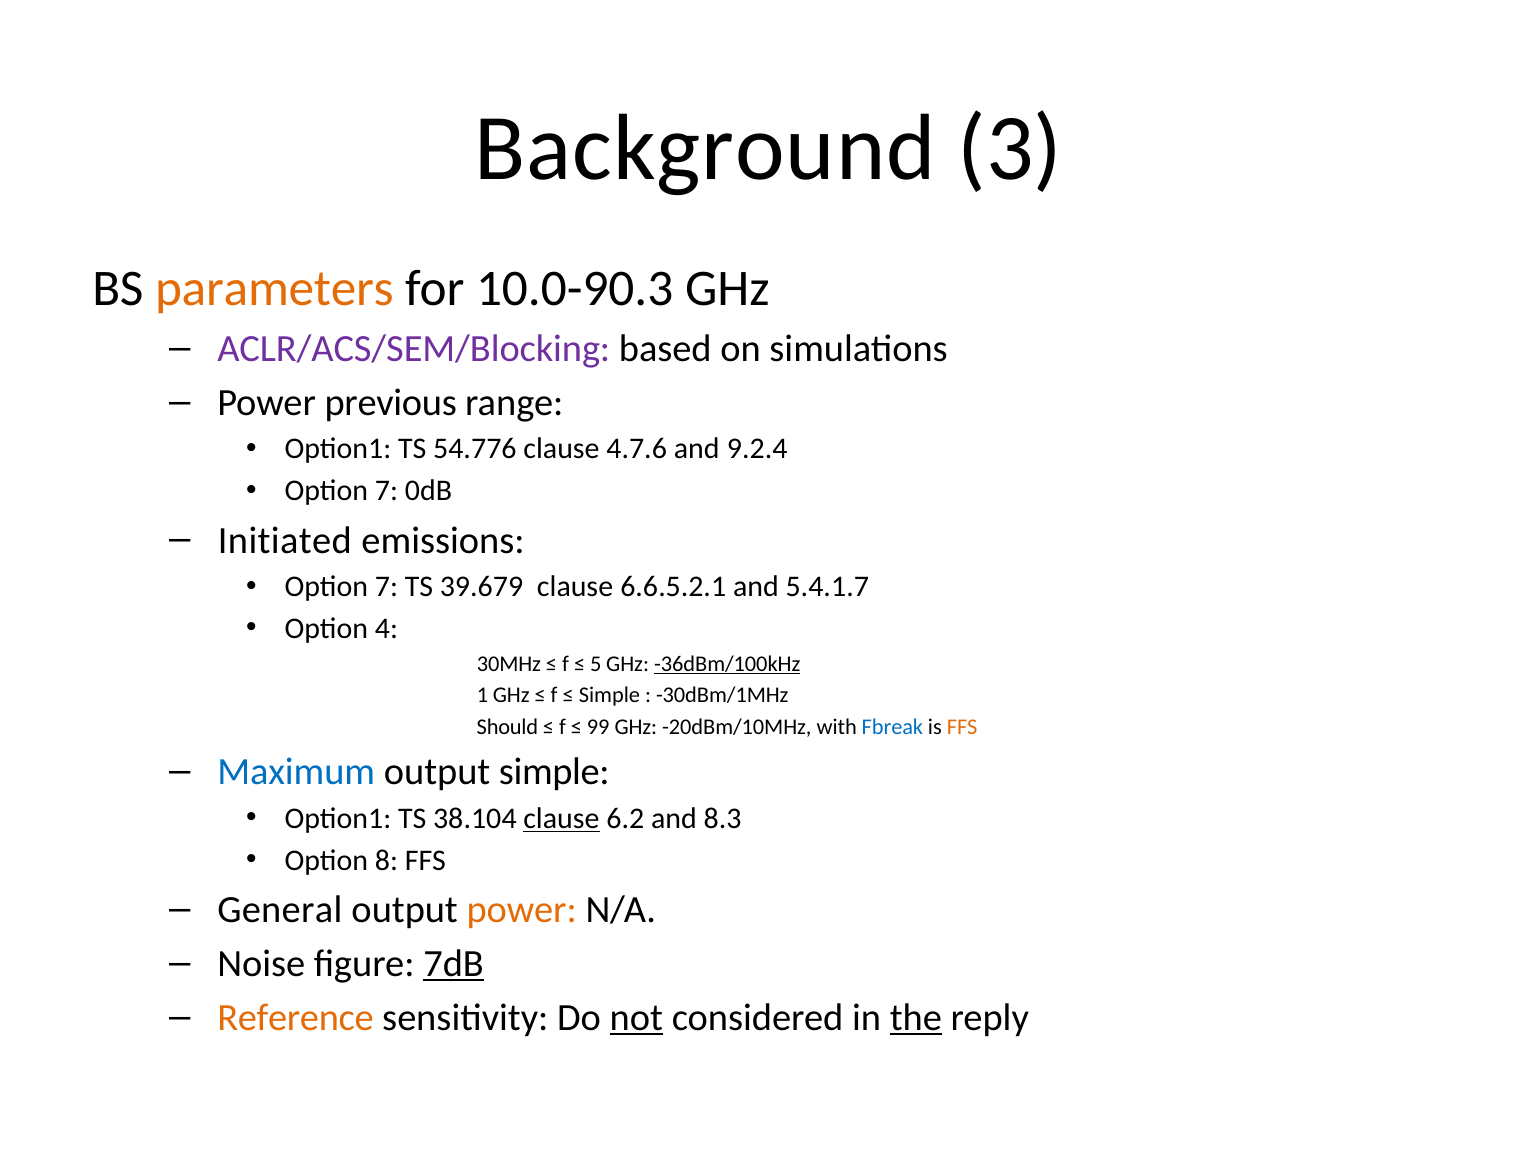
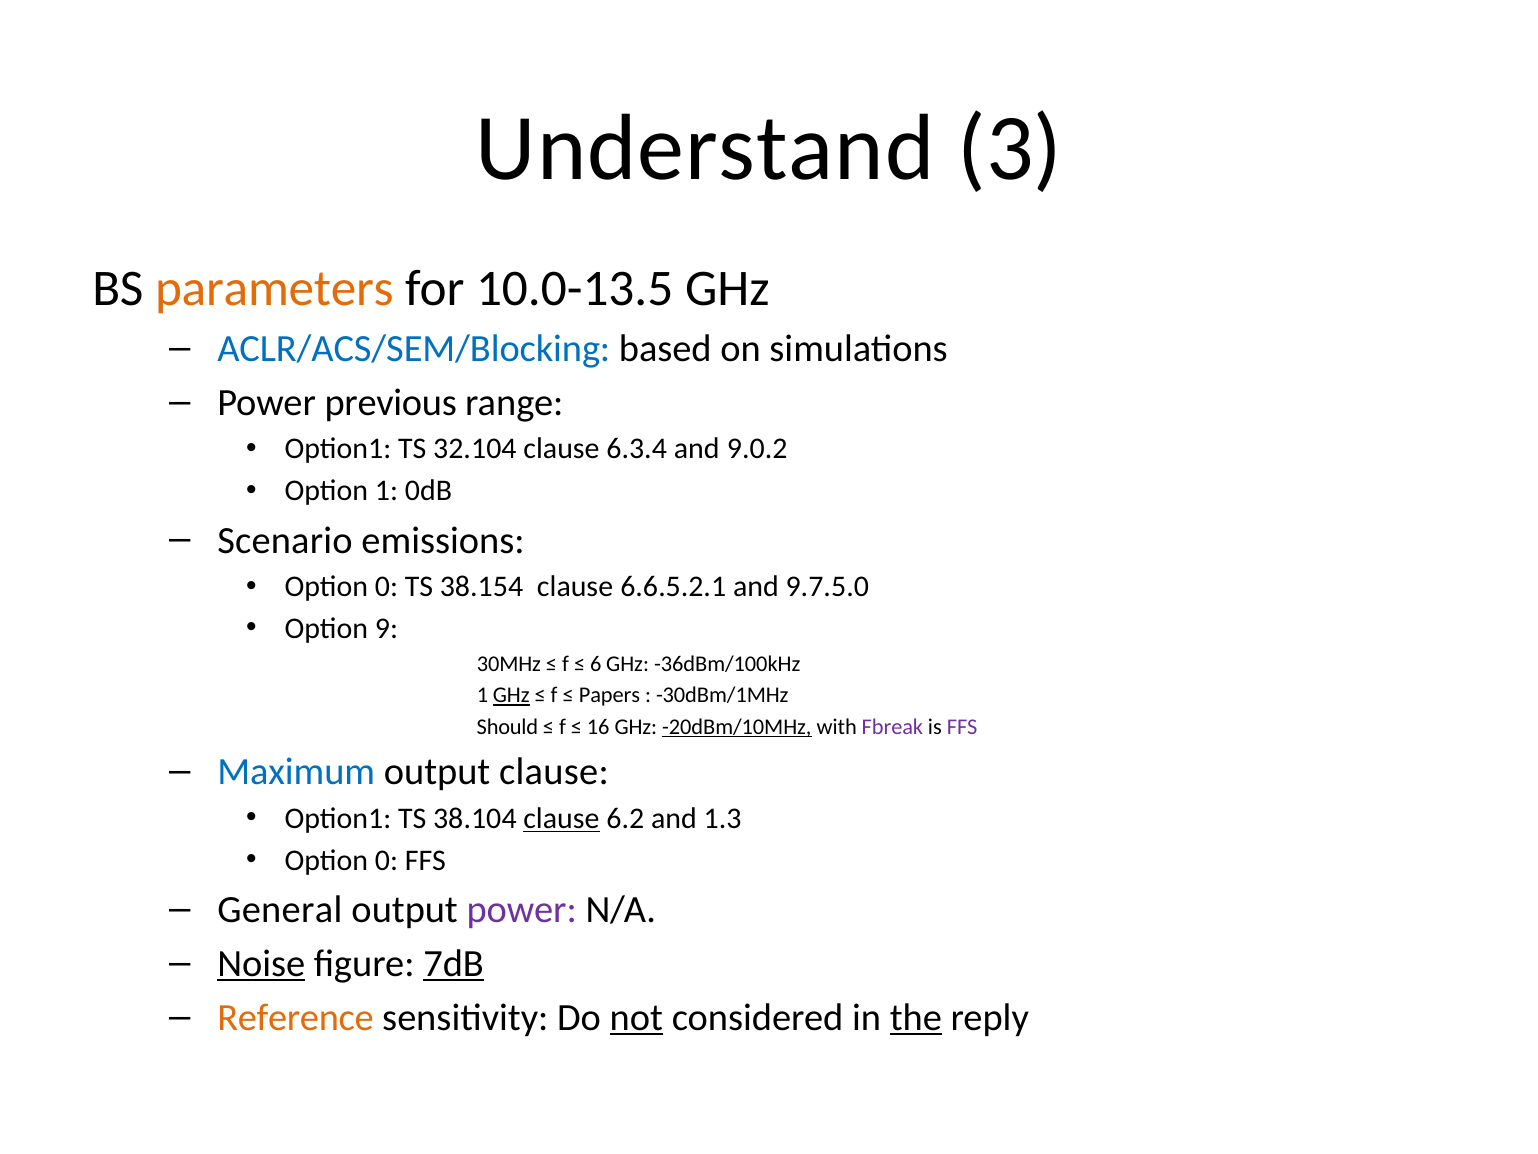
Background: Background -> Understand (705, 149)
10.0-90.3: 10.0-90.3 -> 10.0-13.5 (575, 288)
ACLR/ACS/SEM/Blocking colour: purple -> blue (414, 349)
54.776: 54.776 -> 32.104 (475, 449)
4.7.6: 4.7.6 -> 6.3.4 (637, 449)
9.2.4: 9.2.4 -> 9.0.2 (757, 449)
7: 7 -> 1 (387, 491)
Initiated: Initiated -> Scenario (285, 540)
7: 7 -> 0 (387, 586)
39.679: 39.679 -> 38.154 (482, 586)
5.4.1.7: 5.4.1.7 -> 9.7.5.0 (827, 586)
4: 4 -> 9 (387, 628)
5: 5 -> 6 (596, 664)
-36dBm/100kHz underline: present -> none (727, 664)
GHz underline: none -> present (511, 695)
Simple: Simple -> Papers (609, 695)
99: 99 -> 16 (598, 726)
-20dBm/10MHz underline: none -> present (737, 726)
Fbreak colour: blue -> purple (892, 726)
FFS colour: orange -> purple (962, 726)
output simple: simple -> clause (554, 772)
8.3: 8.3 -> 1.3 (723, 818)
8: 8 -> 0 (387, 860)
power colour: orange -> purple (522, 909)
Noise underline: none -> present (261, 963)
